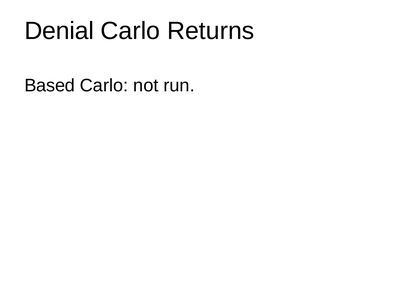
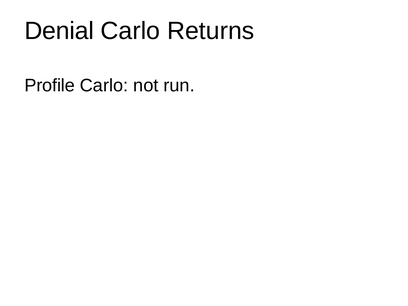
Based: Based -> Profile (50, 86)
